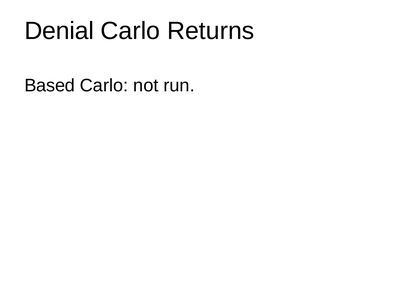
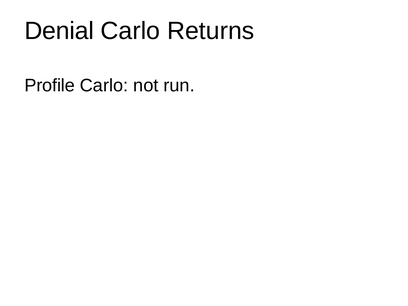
Based: Based -> Profile (50, 86)
